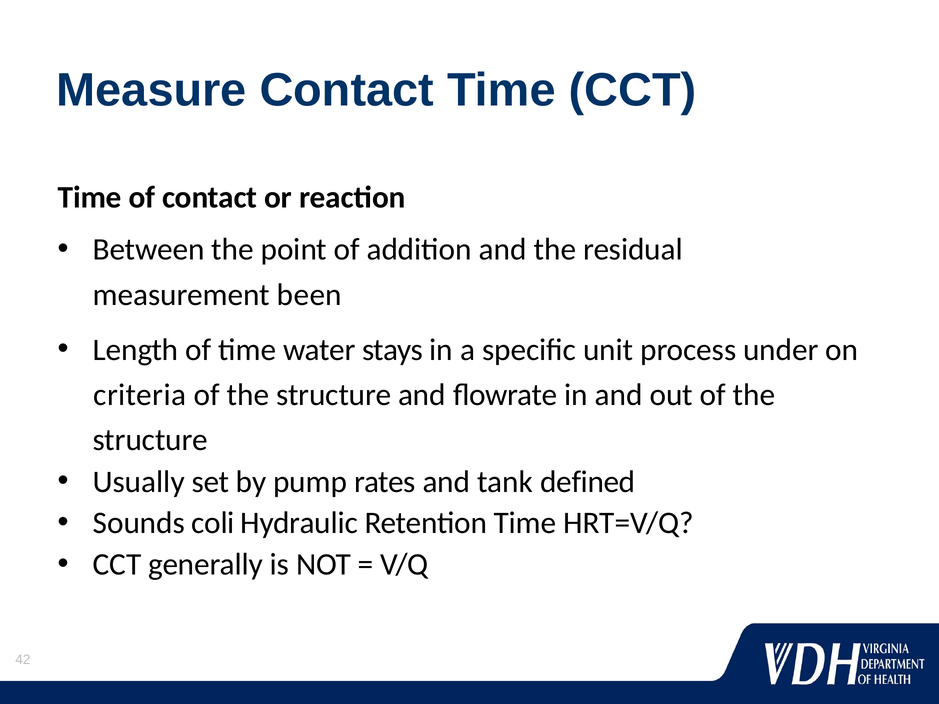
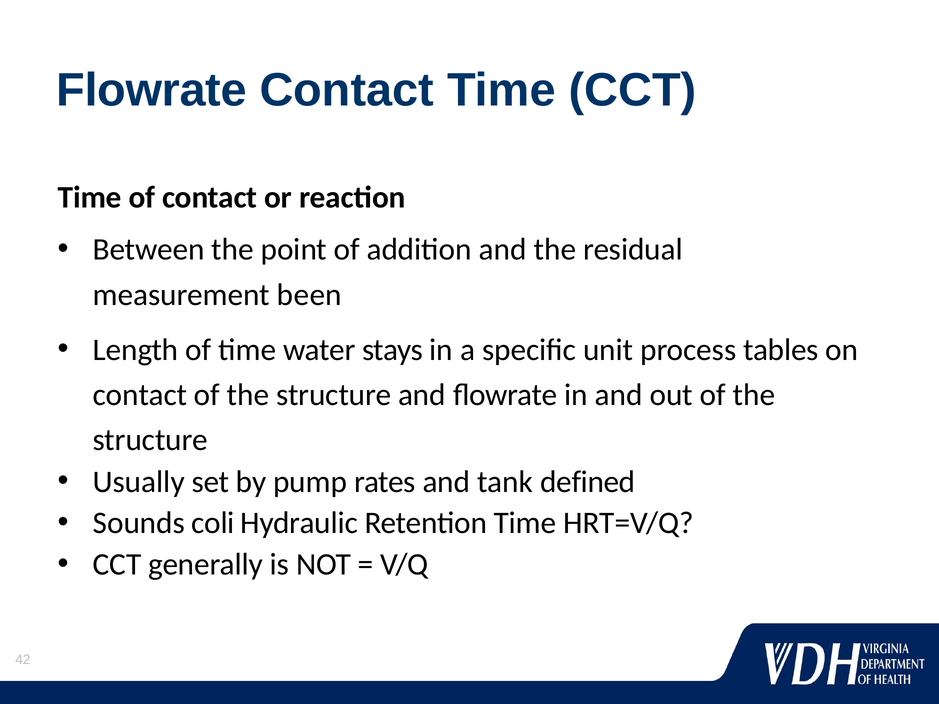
Measure: Measure -> Flowrate (152, 90)
under: under -> tables (781, 350)
criteria: criteria -> contact (140, 395)
